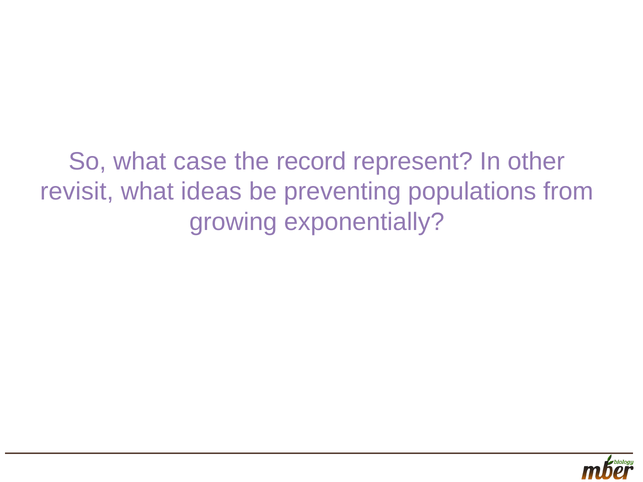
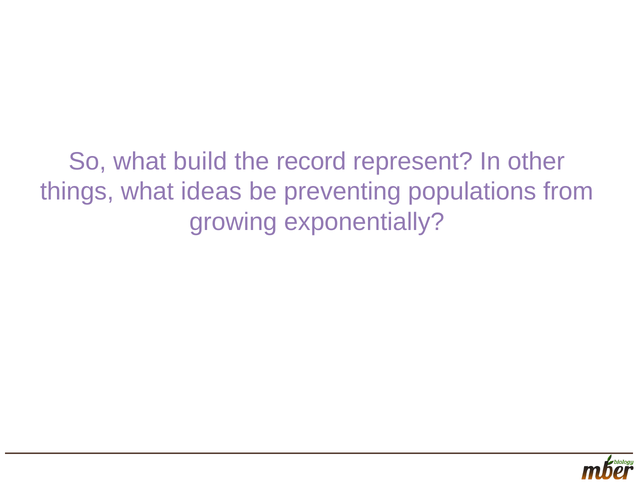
case: case -> build (200, 162)
revisit: revisit -> things (77, 192)
